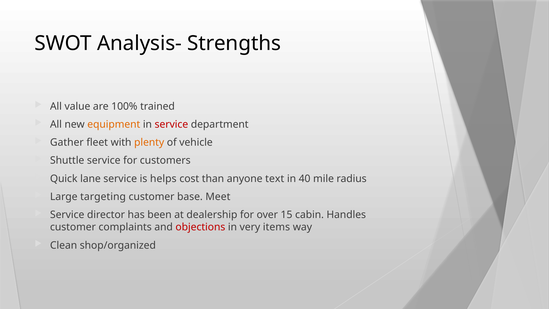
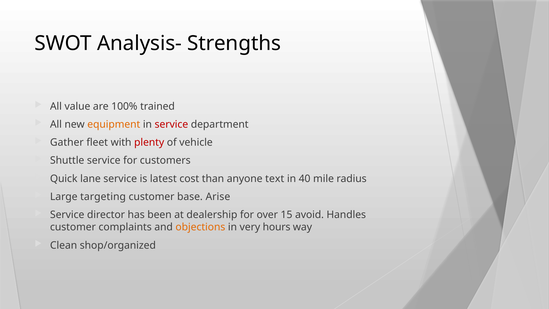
plenty colour: orange -> red (149, 142)
helps: helps -> latest (163, 179)
Meet: Meet -> Arise (218, 197)
cabin: cabin -> avoid (310, 215)
objections colour: red -> orange (200, 227)
items: items -> hours (277, 227)
